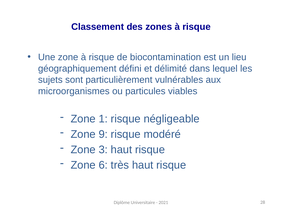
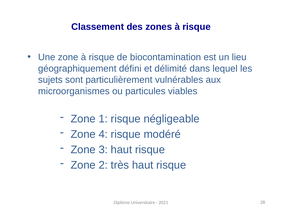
9: 9 -> 4 (103, 134)
6: 6 -> 2 (103, 165)
